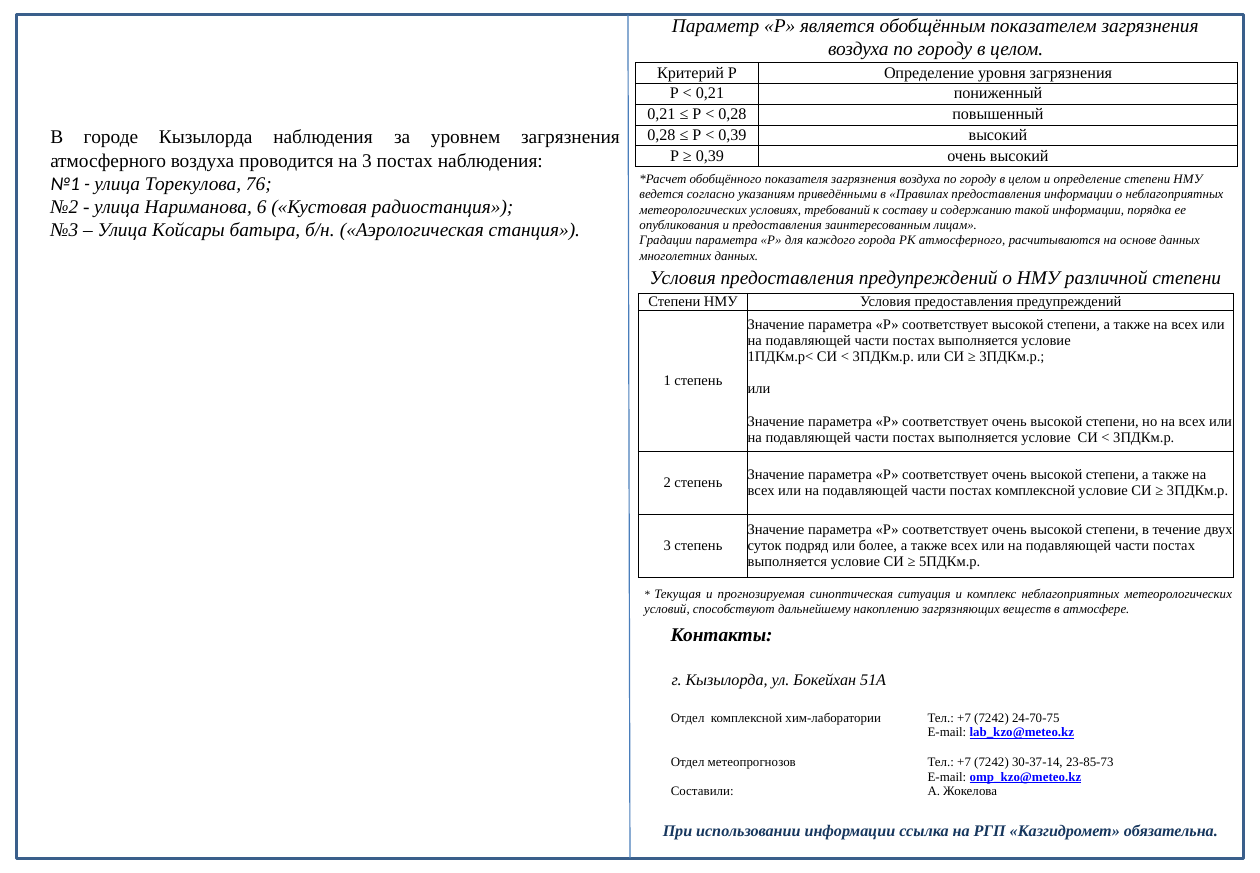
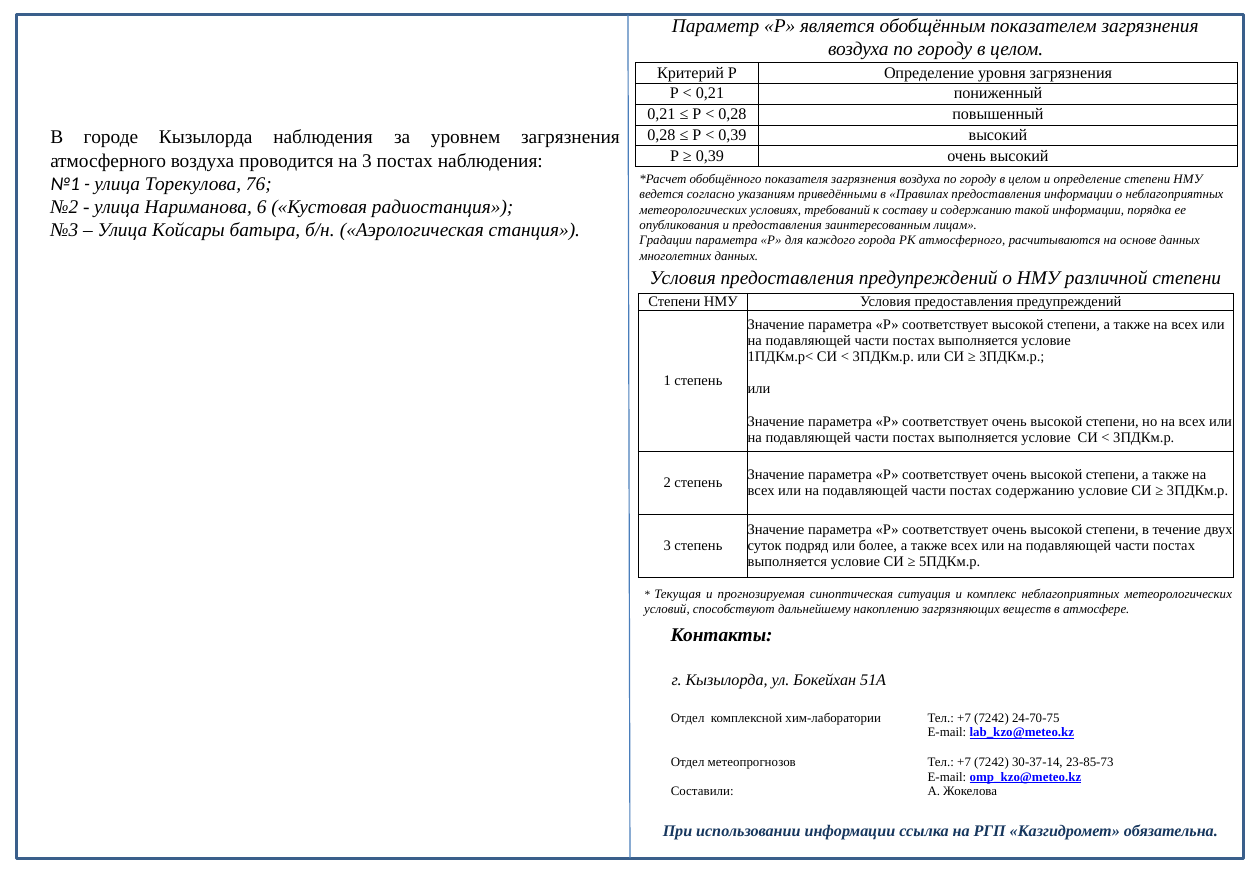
постах комплексной: комплексной -> содержанию (1035, 490)
